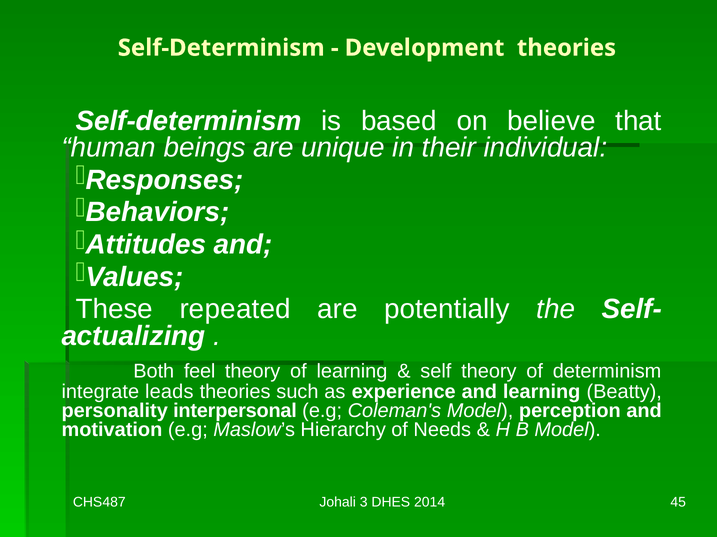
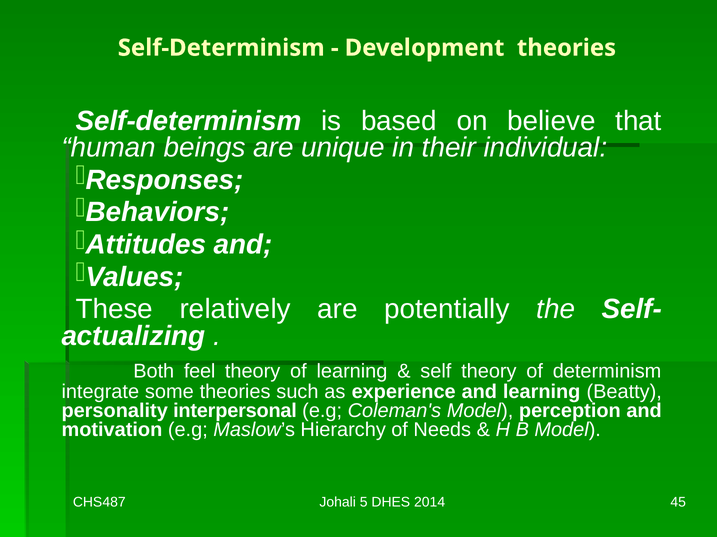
repeated: repeated -> relatively (235, 310)
leads: leads -> some (169, 392)
3: 3 -> 5 (364, 503)
